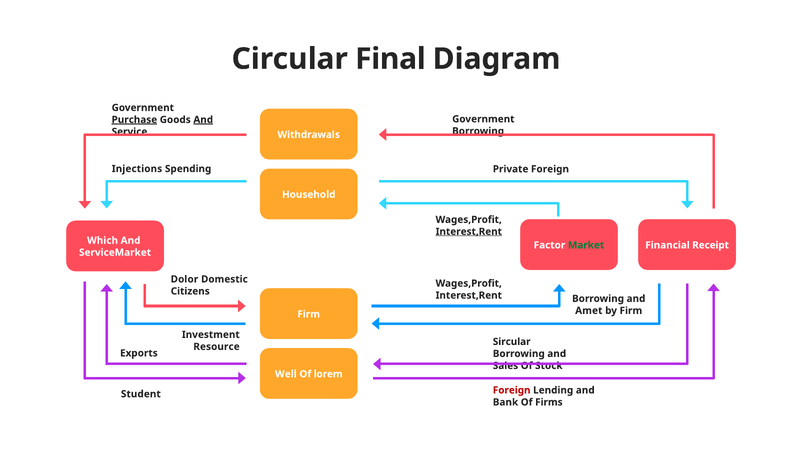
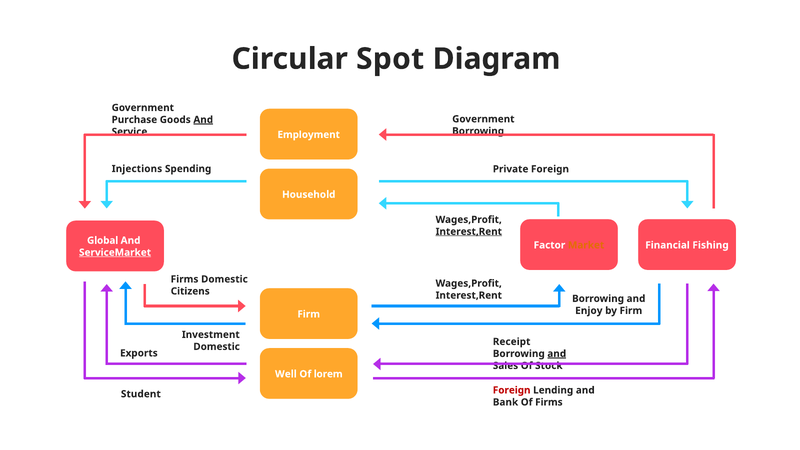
Final: Final -> Spot (390, 59)
Purchase underline: present -> none (134, 120)
Withdrawals: Withdrawals -> Employment (309, 135)
Which: Which -> Global (103, 240)
Market colour: green -> orange (586, 245)
Receipt: Receipt -> Fishing (711, 245)
ServiceMarket underline: none -> present (115, 252)
Dolor: Dolor -> Firms (185, 279)
Amet: Amet -> Enjoy (589, 311)
Sircular: Sircular -> Receipt (512, 342)
Resource: Resource -> Domestic (217, 347)
and underline: none -> present (557, 354)
